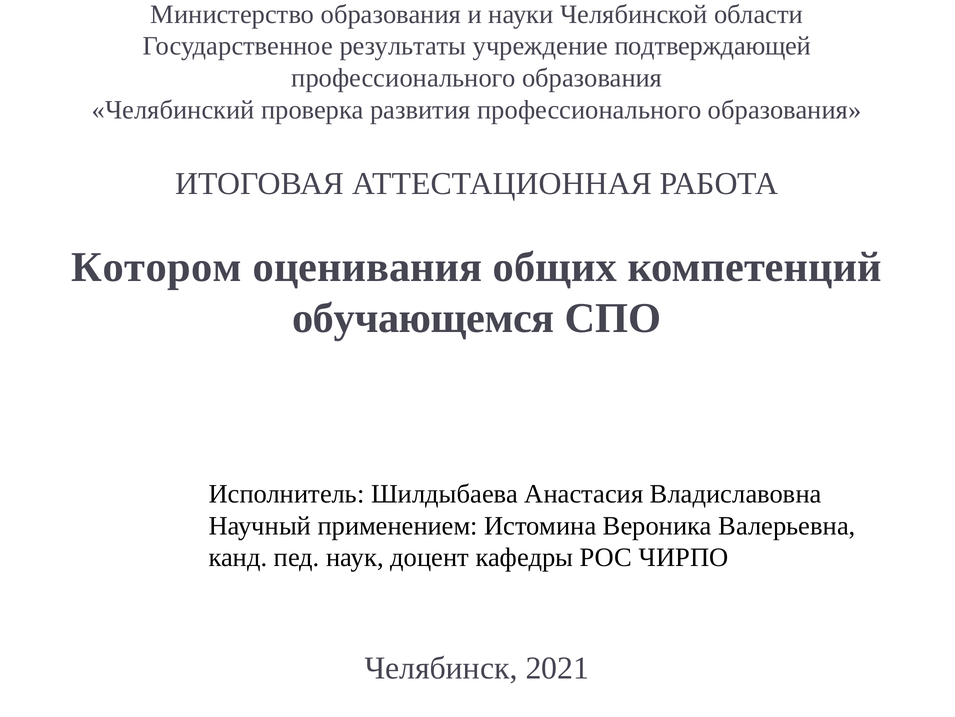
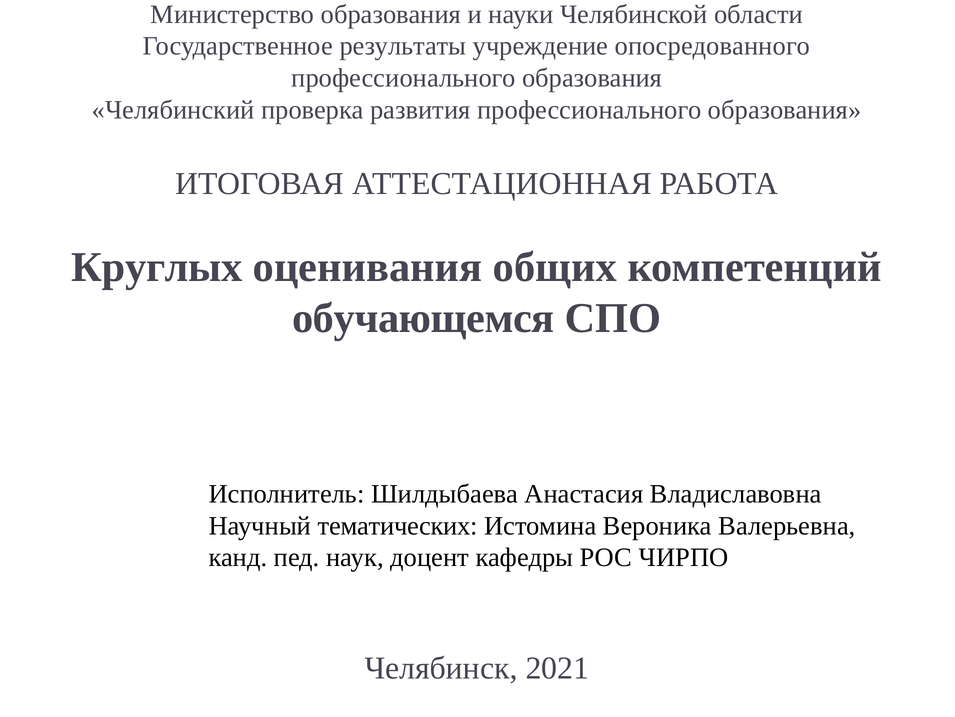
подтверждающей: подтверждающей -> опосредованного (713, 46)
Котором: Котором -> Круглых (157, 267)
применением: применением -> тематических (398, 525)
